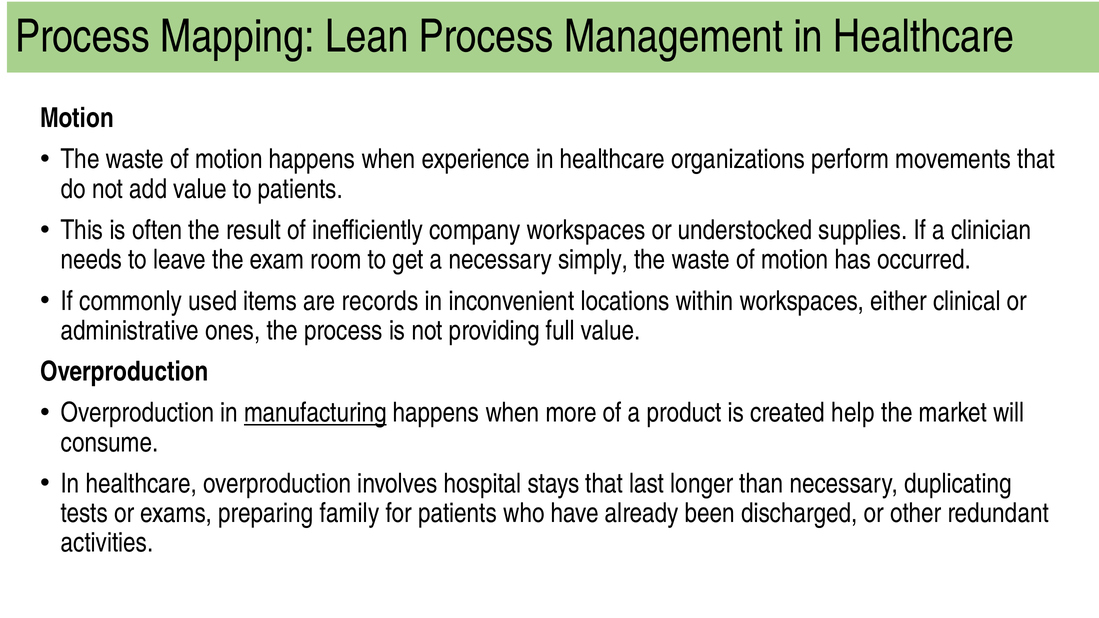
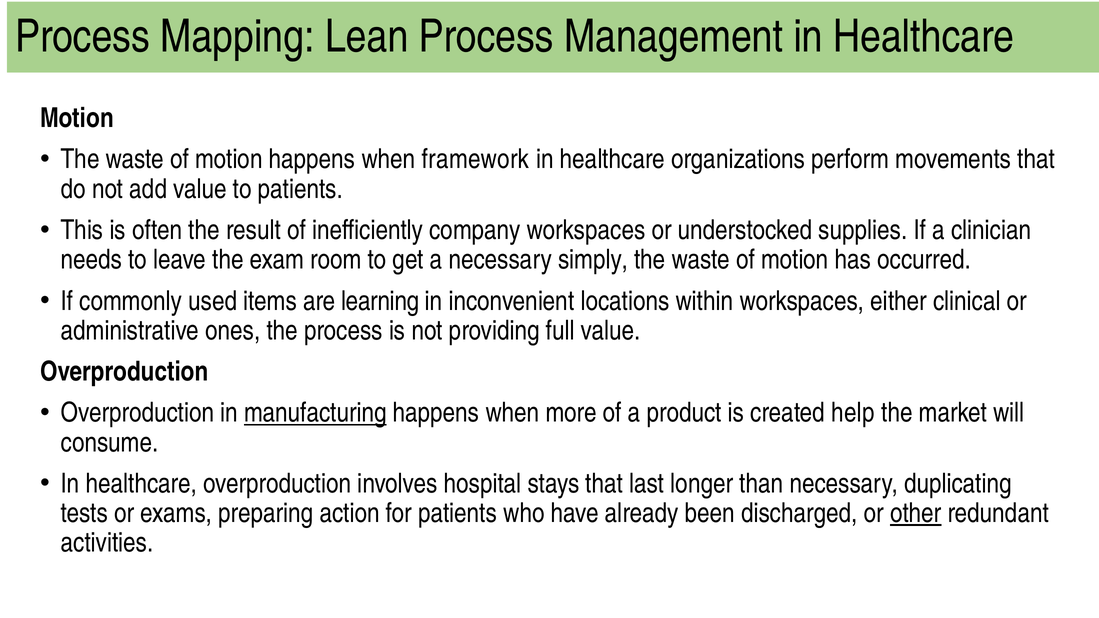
experience: experience -> framework (476, 159)
records: records -> learning (380, 301)
family: family -> action (350, 513)
other underline: none -> present (916, 513)
